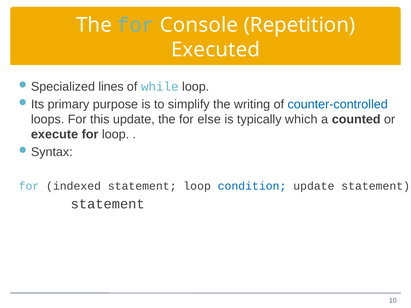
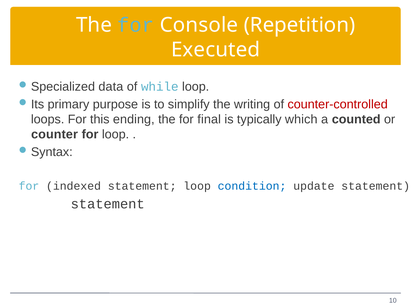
lines: lines -> data (111, 87)
counter-controlled colour: blue -> red (338, 104)
this update: update -> ending (134, 120)
else: else -> final (209, 120)
execute: execute -> counter (55, 135)
